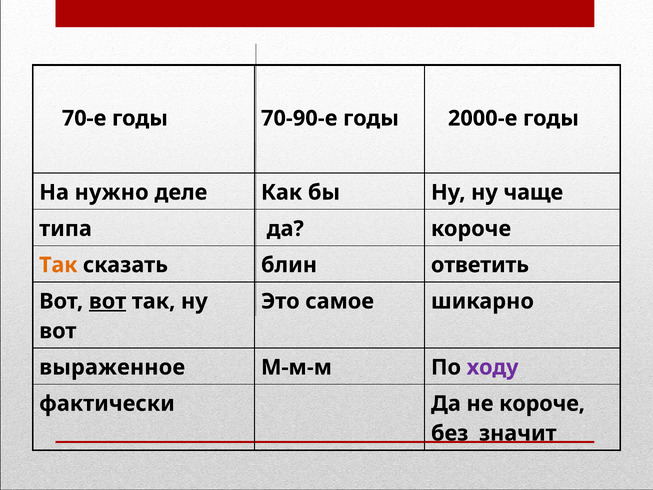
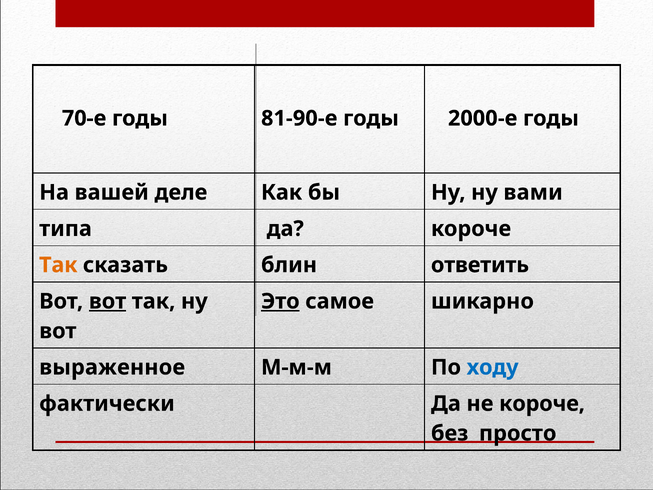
70-90-е: 70-90-е -> 81-90-е (299, 118)
нужно: нужно -> вашей (112, 192)
чаще: чаще -> вами (533, 192)
Это underline: none -> present (280, 301)
ходу colour: purple -> blue (493, 367)
значит: значит -> просто (518, 433)
